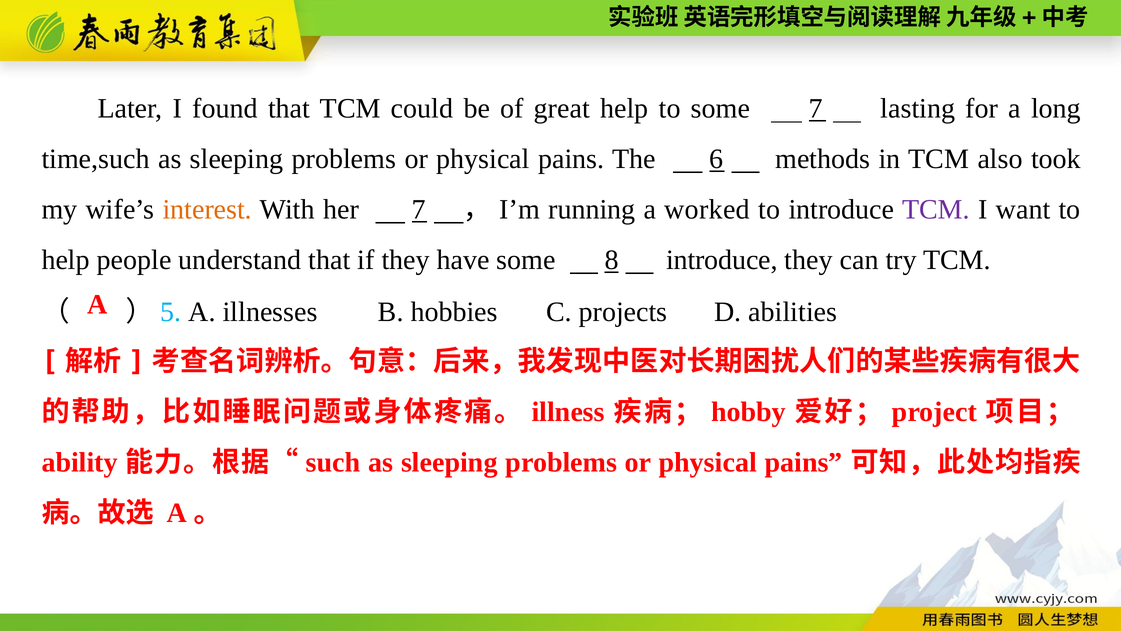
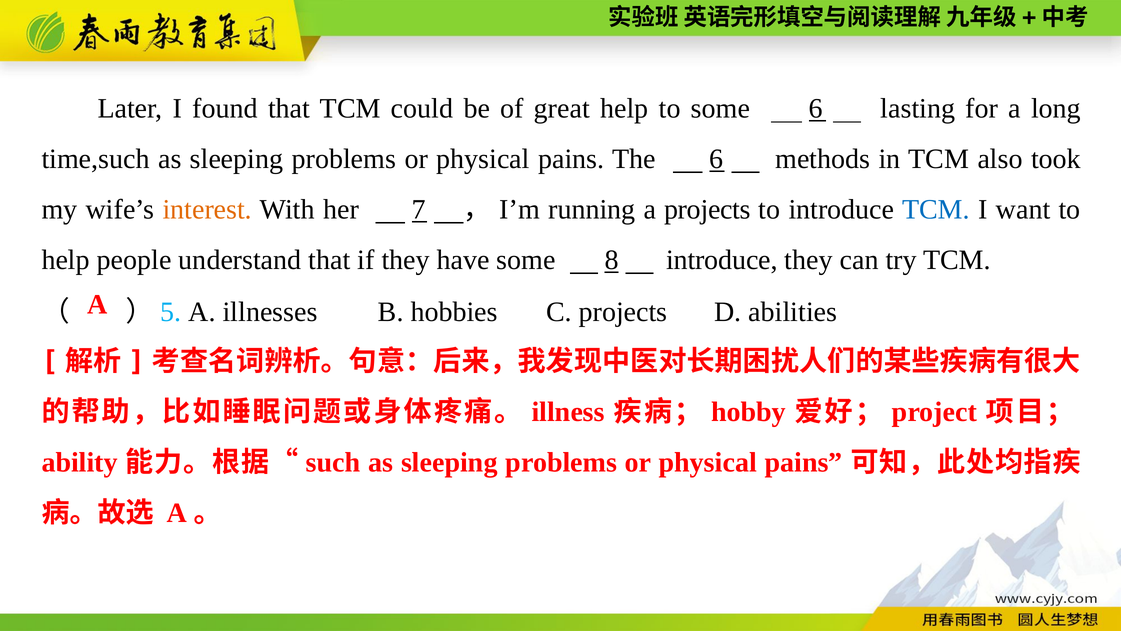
some 7: 7 -> 6 (816, 108)
a worked: worked -> projects (707, 209)
TCM colour: purple -> blue (936, 209)
